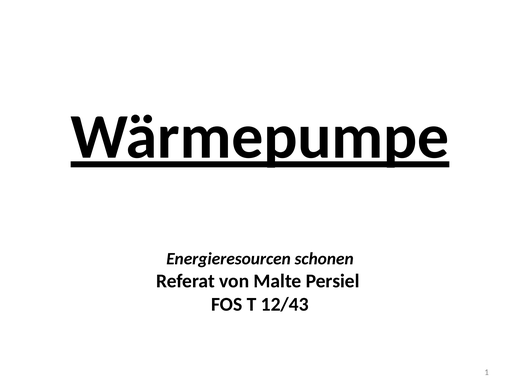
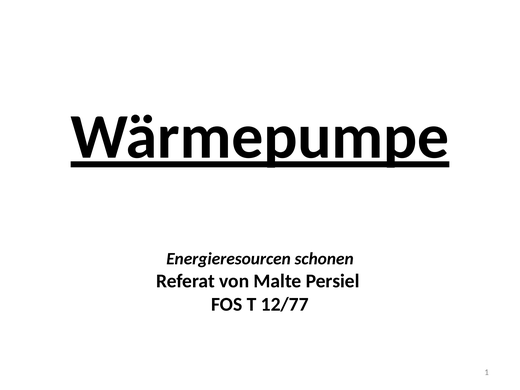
12/43: 12/43 -> 12/77 (285, 304)
